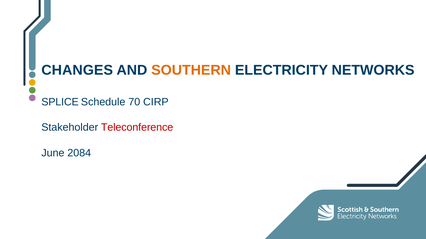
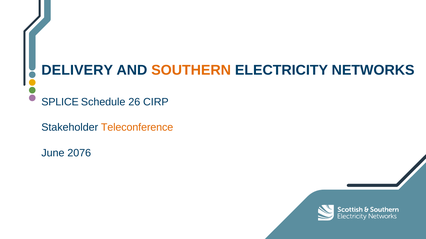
CHANGES: CHANGES -> DELIVERY (77, 70)
70: 70 -> 26 (134, 102)
Teleconference colour: red -> orange (137, 128)
2084: 2084 -> 2076 (79, 153)
